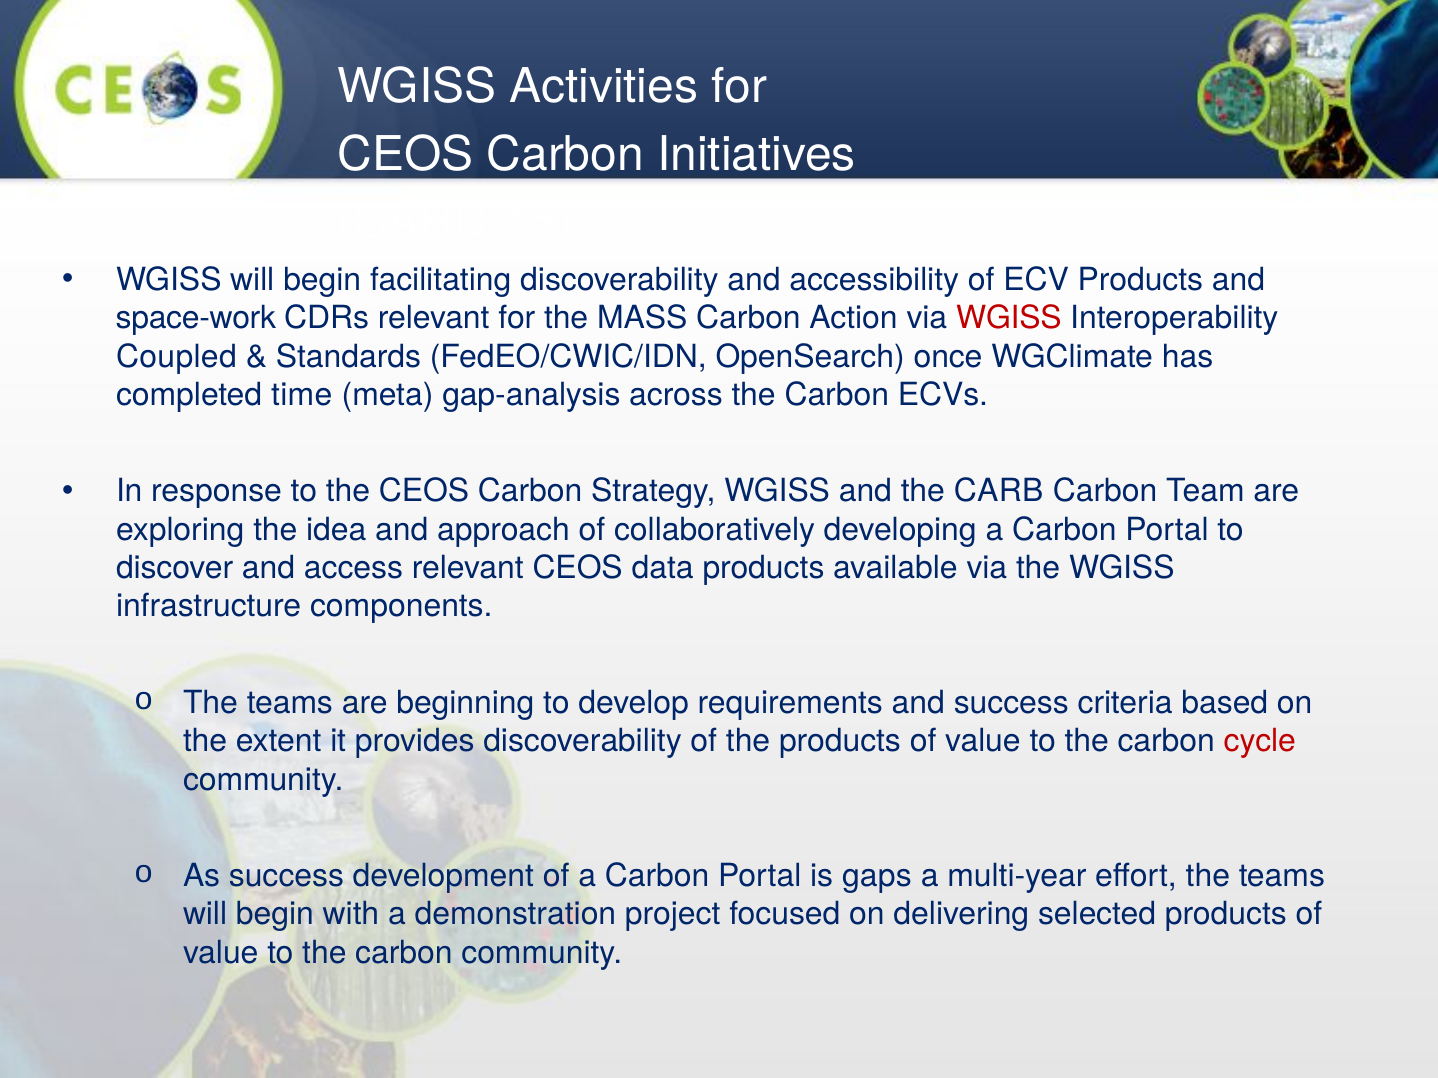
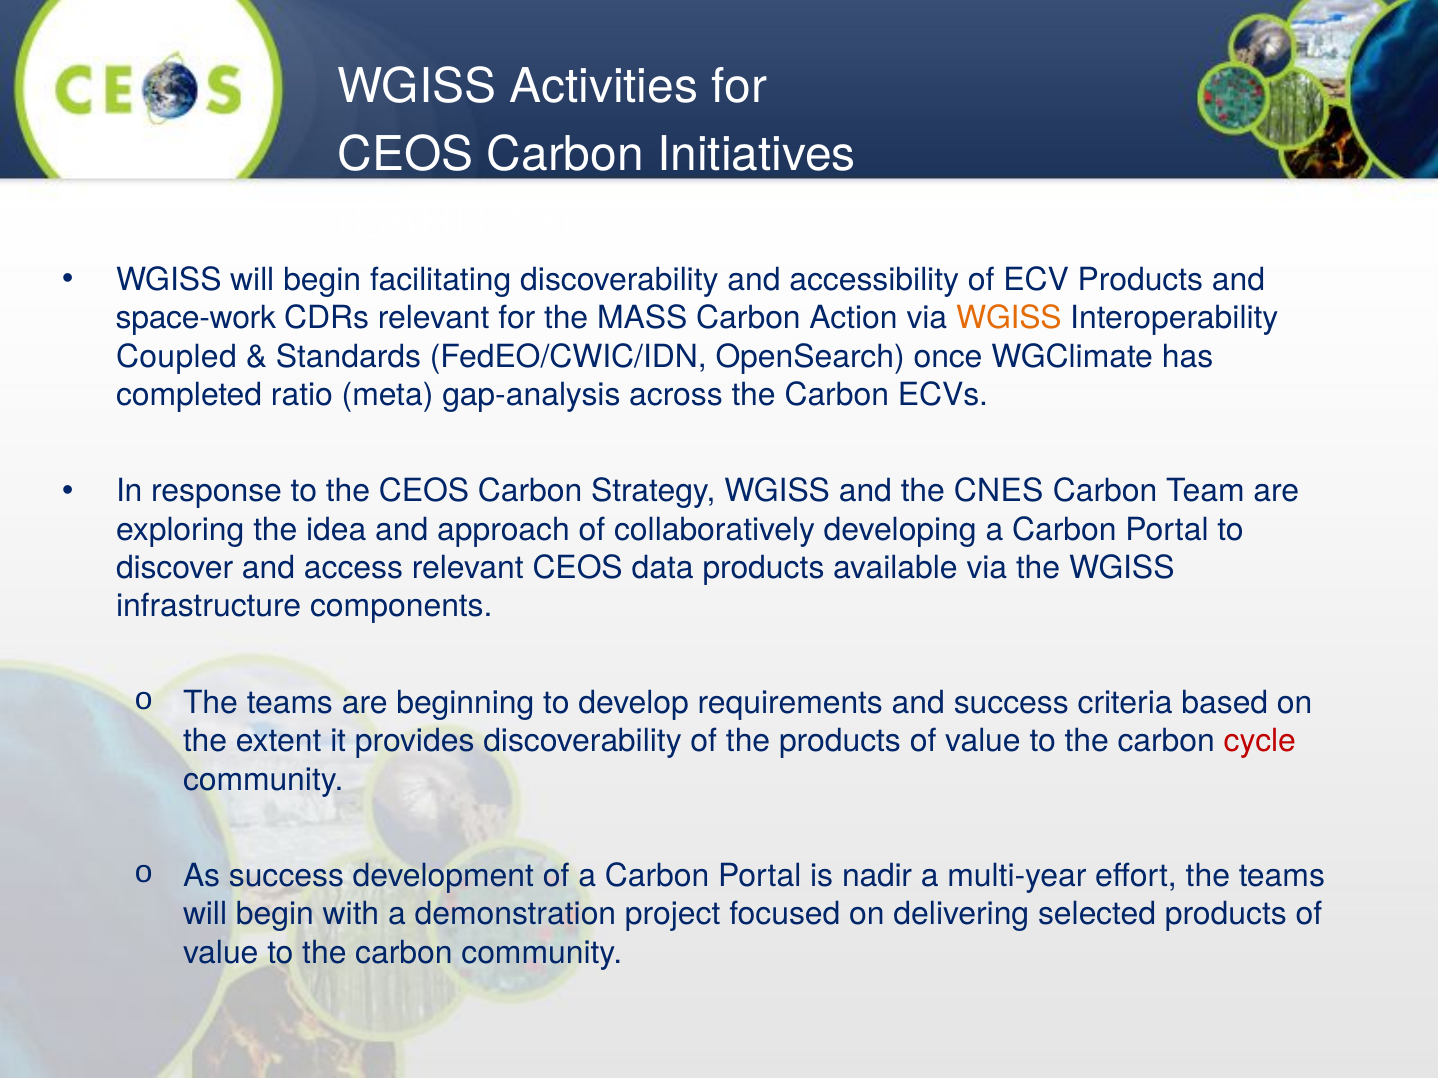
WGISS colour: red -> orange (1009, 318)
time: time -> ratio (302, 395)
CARB: CARB -> CNES (999, 492)
gaps: gaps -> nadir (877, 876)
